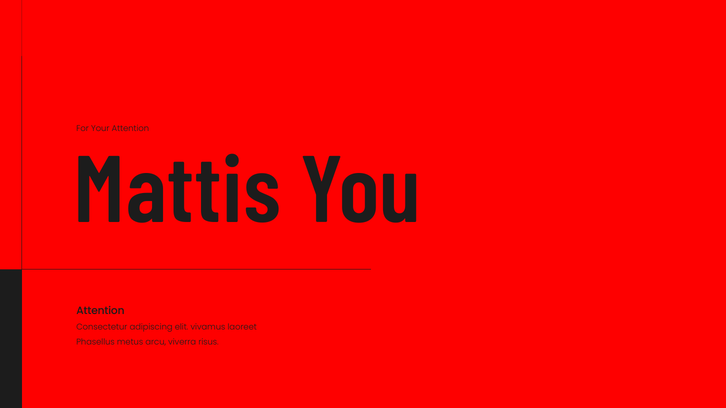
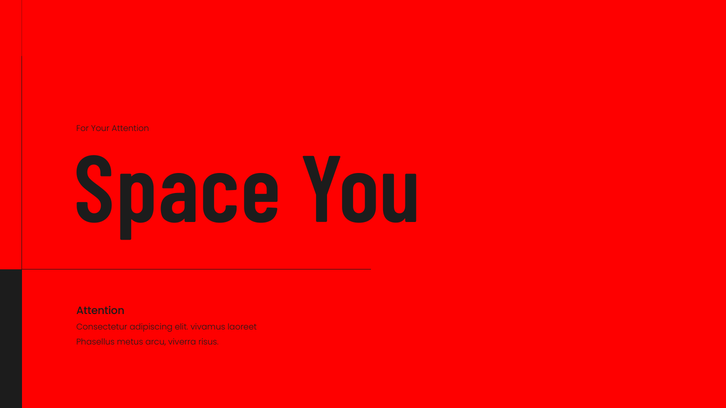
Mattis: Mattis -> Space (177, 191)
